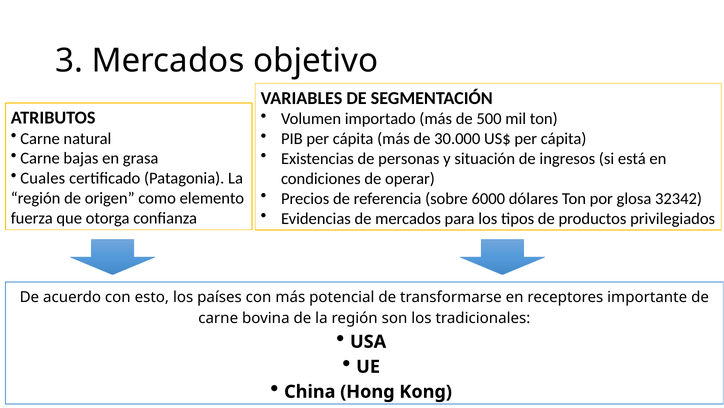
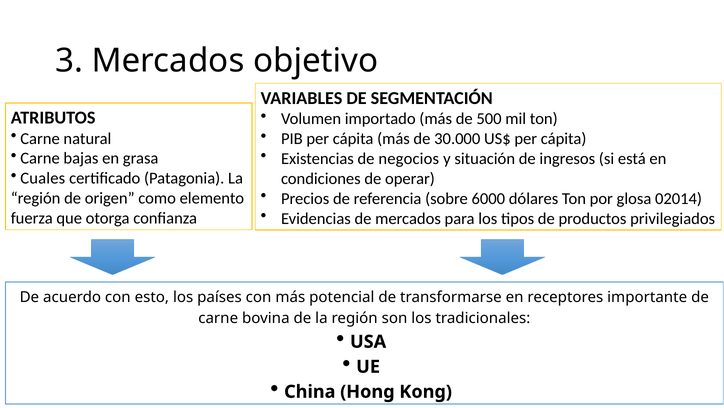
personas: personas -> negocios (409, 158)
32342: 32342 -> 02014 (679, 198)
